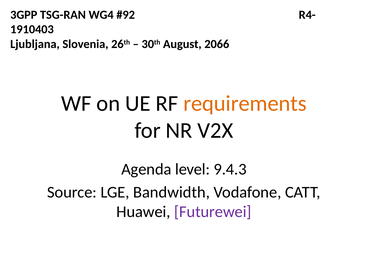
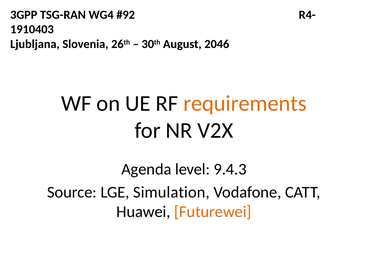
2066: 2066 -> 2046 (217, 44)
Bandwidth: Bandwidth -> Simulation (171, 192)
Futurewei colour: purple -> orange (213, 212)
